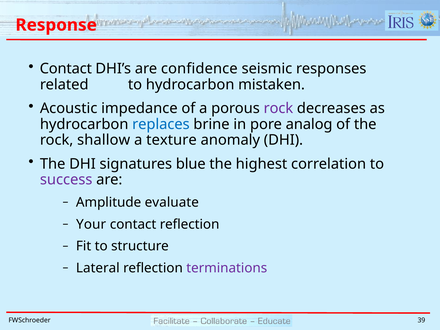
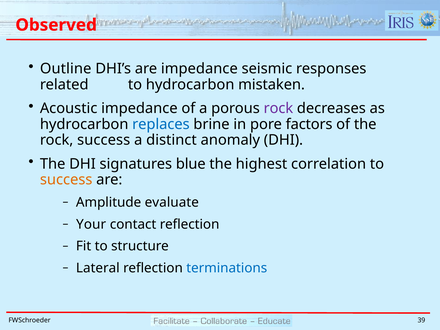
Response: Response -> Observed (56, 25)
Contact: Contact -> Outline (66, 69)
are confidence: confidence -> impedance (199, 69)
analog: analog -> factors (309, 124)
rock shallow: shallow -> success (104, 140)
texture: texture -> distinct (171, 140)
success colour: purple -> orange (66, 180)
terminations colour: purple -> blue (227, 268)
